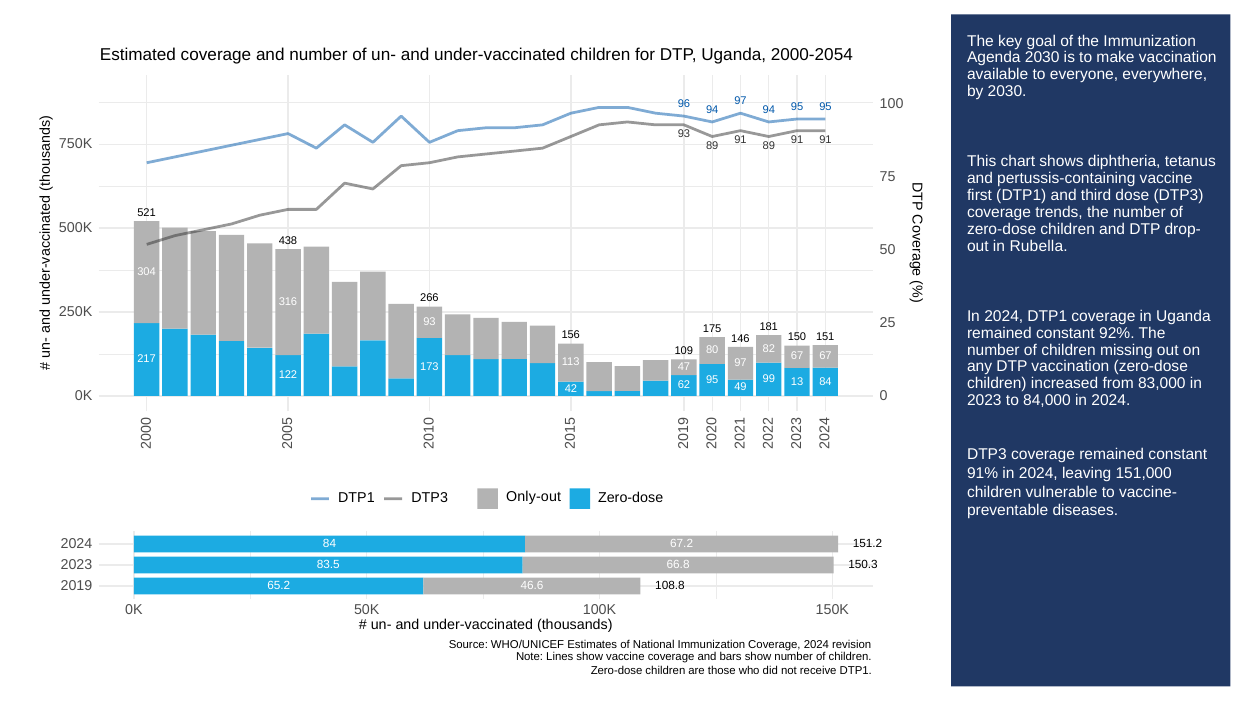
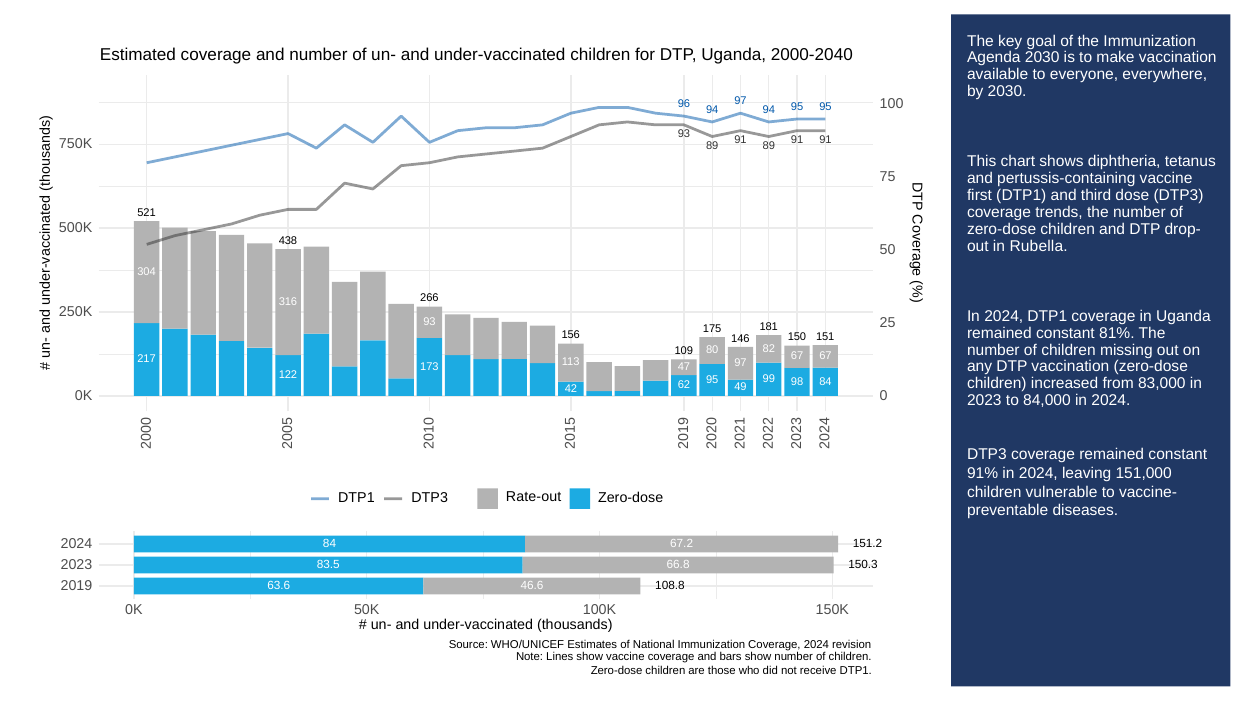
2000-2054: 2000-2054 -> 2000-2040 (812, 55)
92%: 92% -> 81% (1117, 333)
13: 13 -> 98 (797, 381)
Only-out: Only-out -> Rate-out (534, 497)
65.2: 65.2 -> 63.6 (279, 585)
